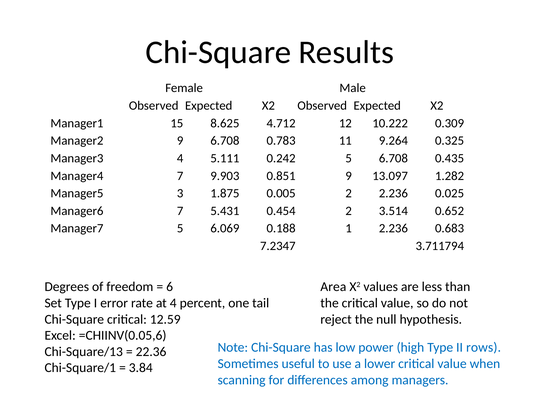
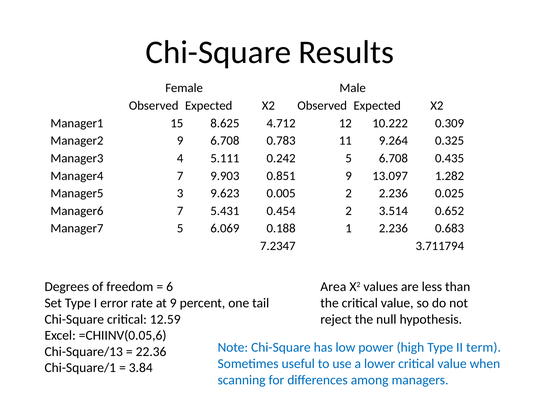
1.875: 1.875 -> 9.623 (225, 193)
at 4: 4 -> 9 (173, 303)
rows: rows -> term (484, 348)
